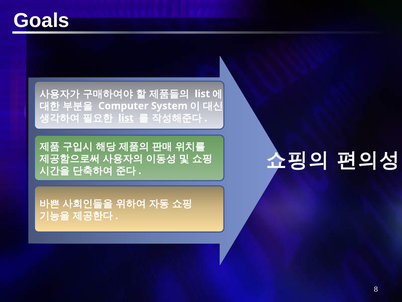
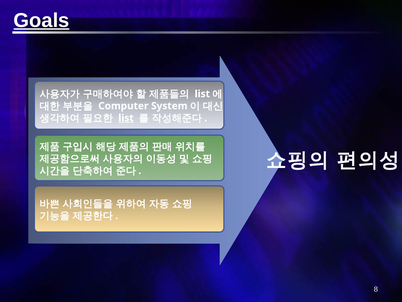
Goals underline: none -> present (42, 20)
